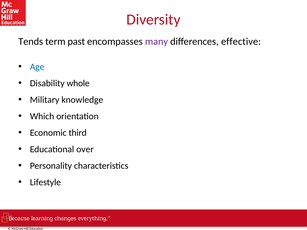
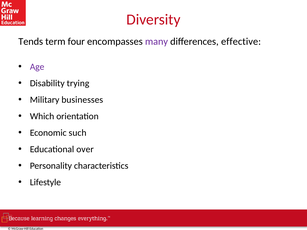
past: past -> four (76, 42)
Age colour: blue -> purple (37, 67)
whole: whole -> trying (78, 83)
knowledge: knowledge -> businesses (82, 100)
third: third -> such (78, 133)
